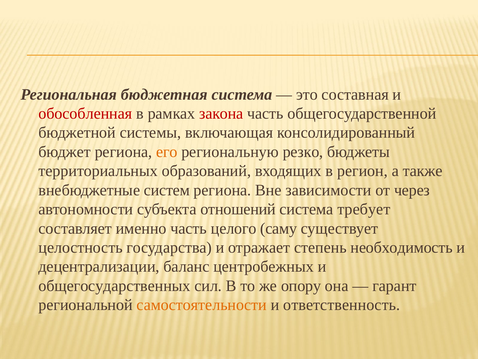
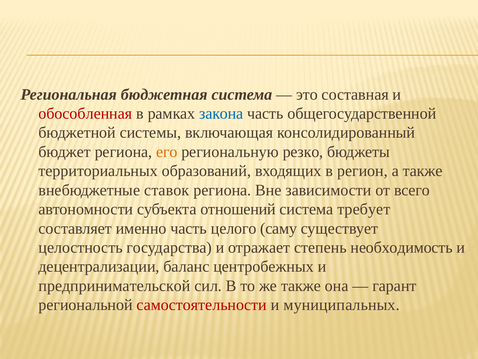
закона colour: red -> blue (221, 113)
систем: систем -> ставок (167, 190)
через: через -> всего (412, 190)
общегосударственных: общегосударственных -> предпринимательской (115, 285)
же опору: опору -> также (301, 285)
самостоятельности colour: orange -> red (202, 305)
ответственность: ответственность -> муниципальных (342, 305)
